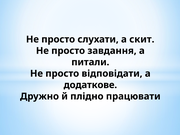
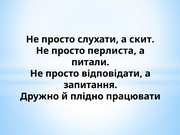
завдання: завдання -> перлиста (112, 51)
додаткове: додаткове -> запитання (90, 85)
